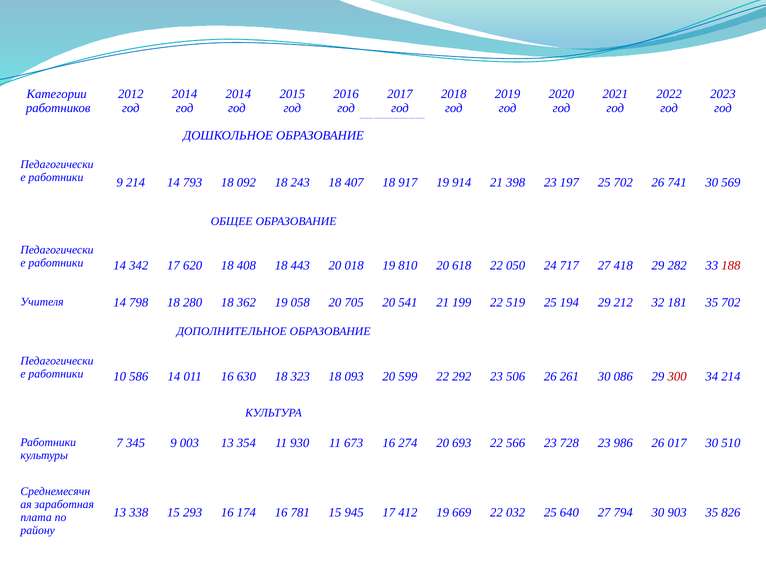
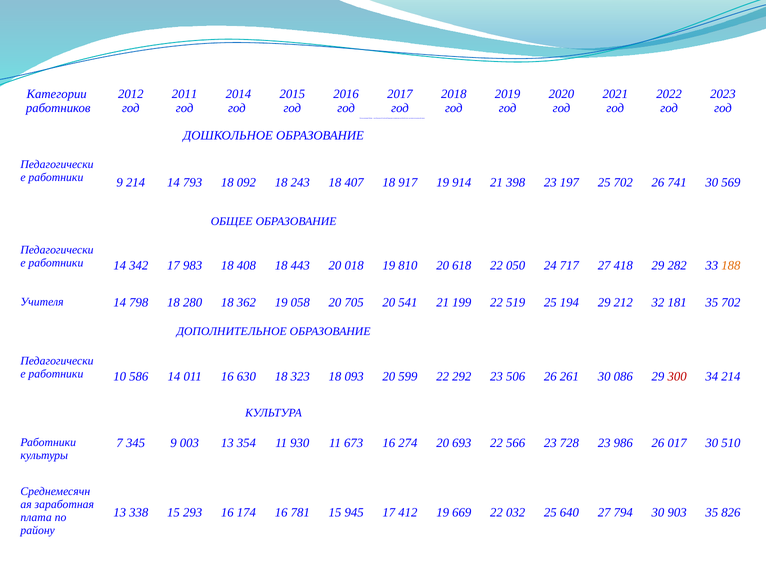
2014: 2014 -> 2011 (185, 94)
620: 620 -> 983 (193, 266)
188 colour: red -> orange (731, 266)
